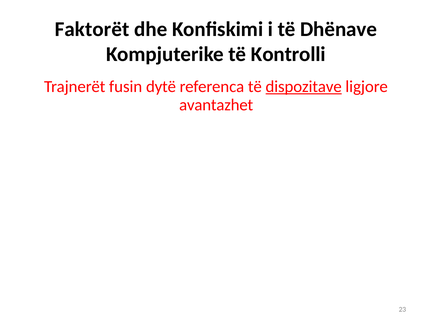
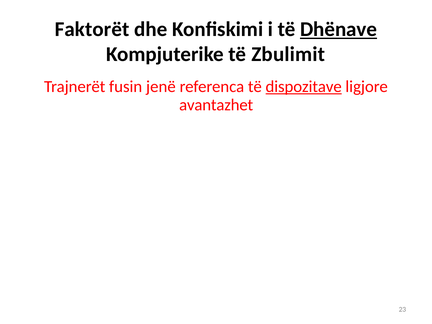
Dhënave underline: none -> present (339, 29)
Kontrolli: Kontrolli -> Zbulimit (288, 54)
dytë: dytë -> jenë (161, 87)
